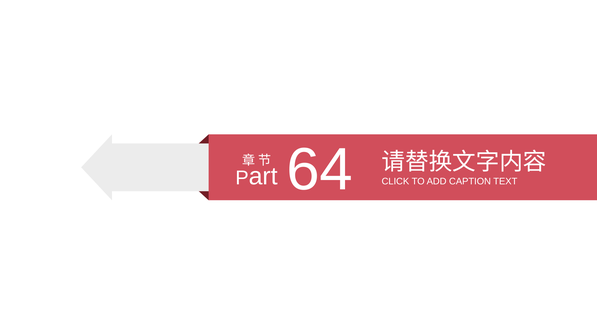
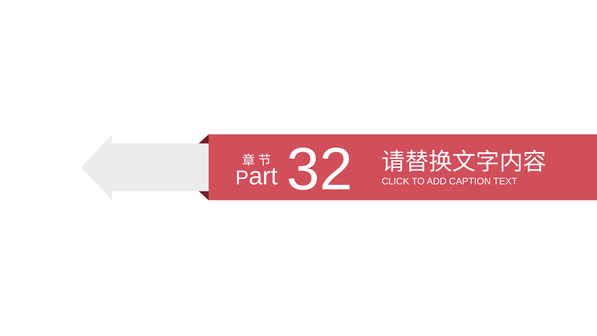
64: 64 -> 32 (320, 170)
